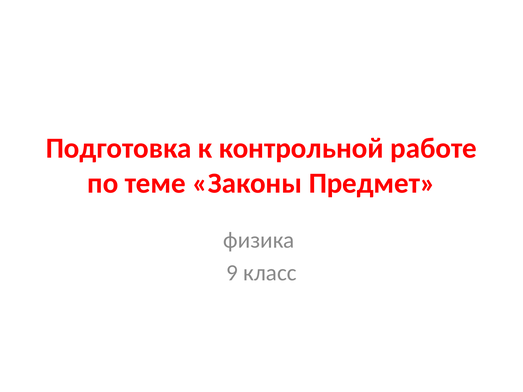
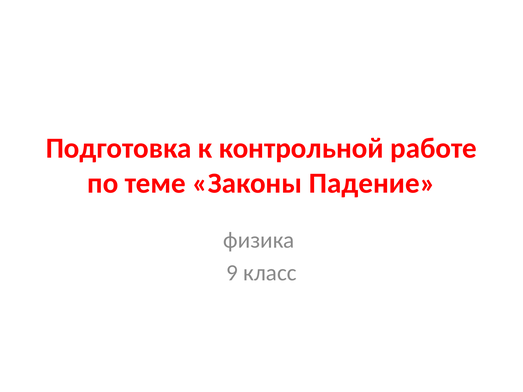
Предмет: Предмет -> Падение (372, 183)
